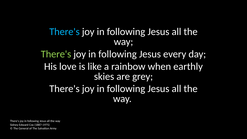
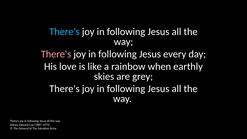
There's colour: light green -> pink (56, 54)
